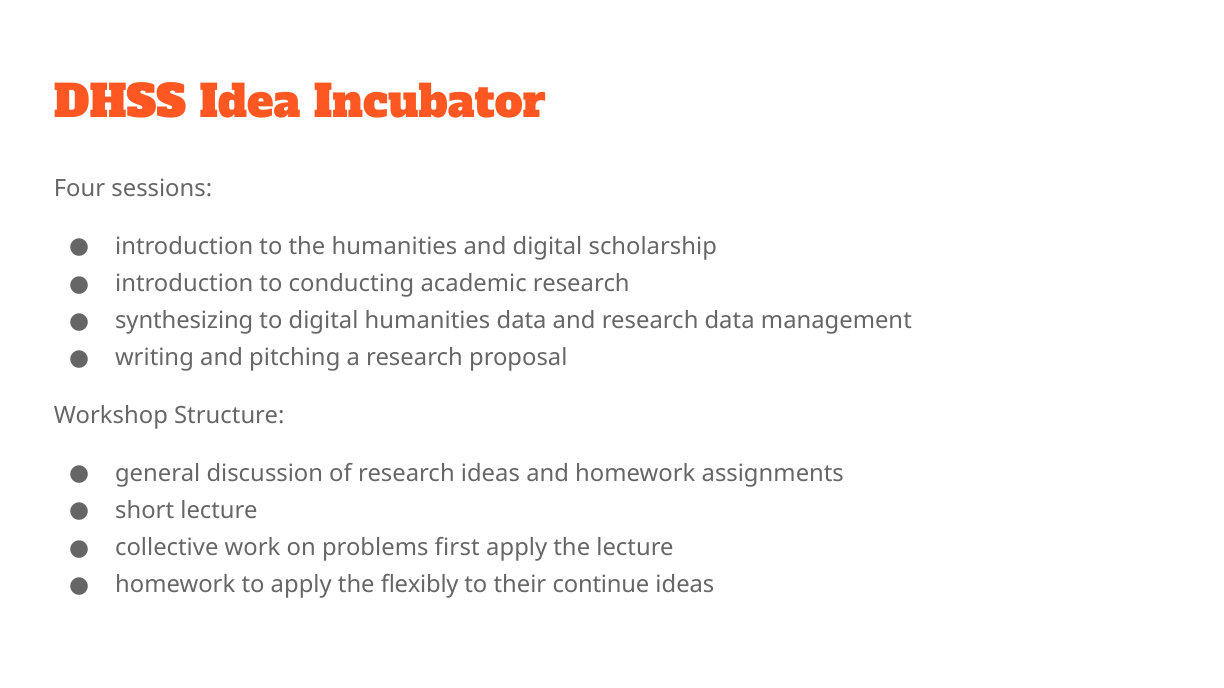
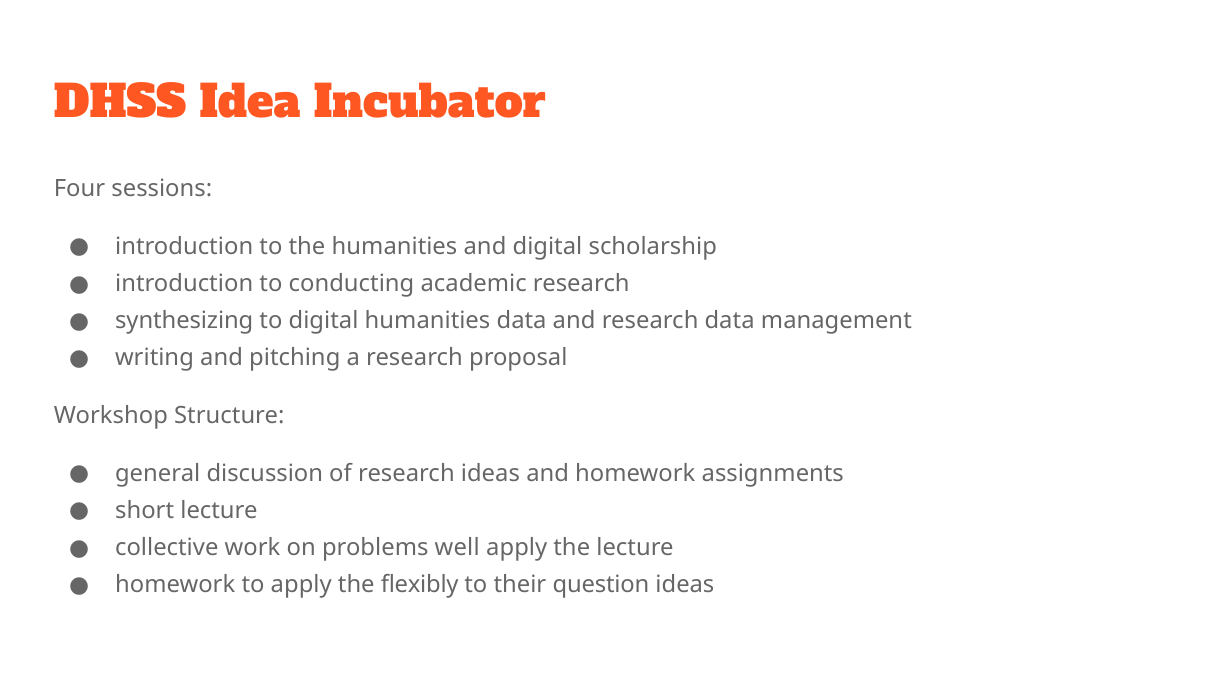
first: first -> well (457, 548)
continue: continue -> question (601, 585)
